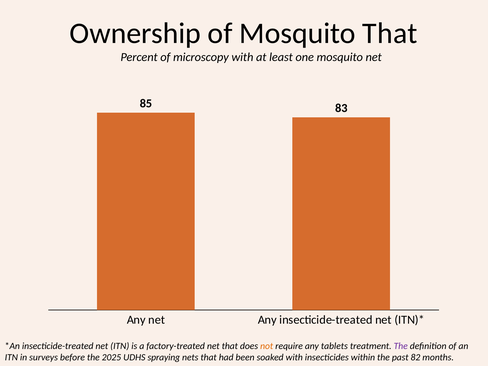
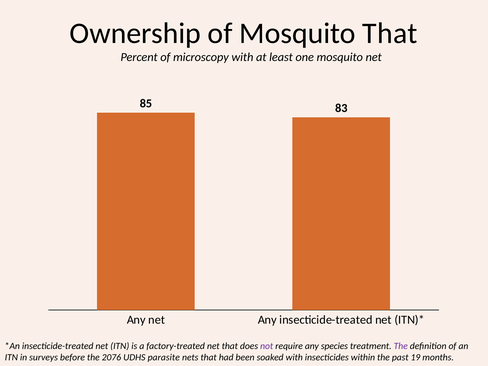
not colour: orange -> purple (267, 346)
tablets: tablets -> species (334, 346)
2025: 2025 -> 2076 (111, 357)
spraying: spraying -> parasite (164, 357)
82: 82 -> 19 (415, 357)
